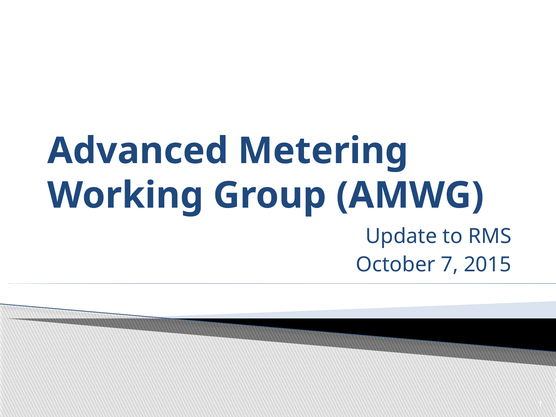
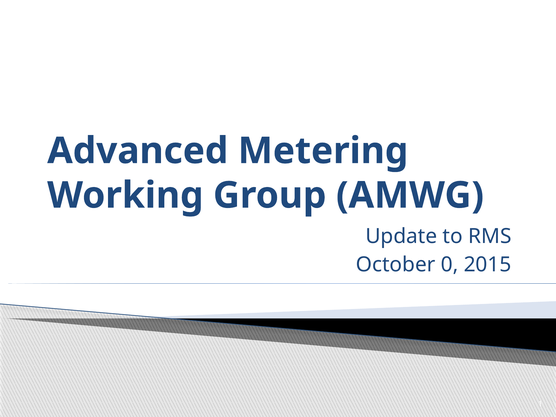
7: 7 -> 0 (450, 264)
